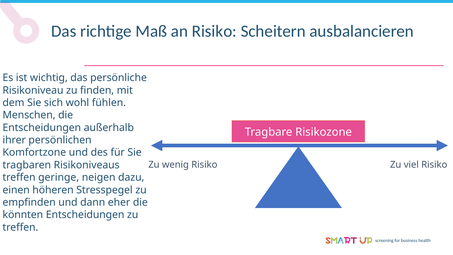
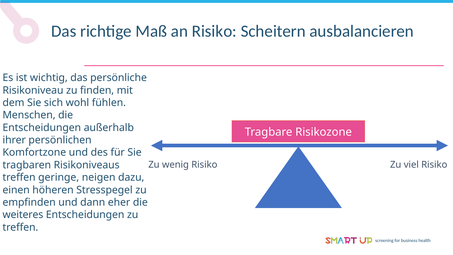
könnten: könnten -> weiteres (23, 215)
